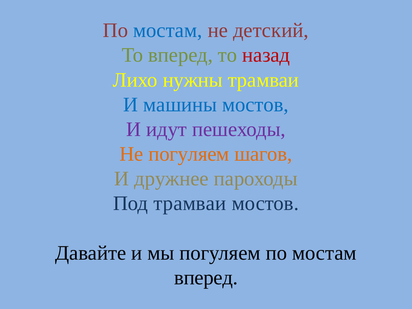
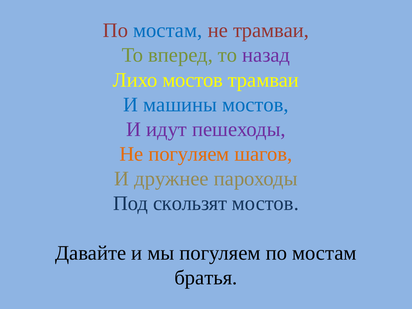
не детский: детский -> трамваи (271, 30)
назад colour: red -> purple (266, 55)
Лихо нужны: нужны -> мостов (193, 80)
Под трамваи: трамваи -> скользят (190, 204)
вперед: вперед -> братья (206, 278)
